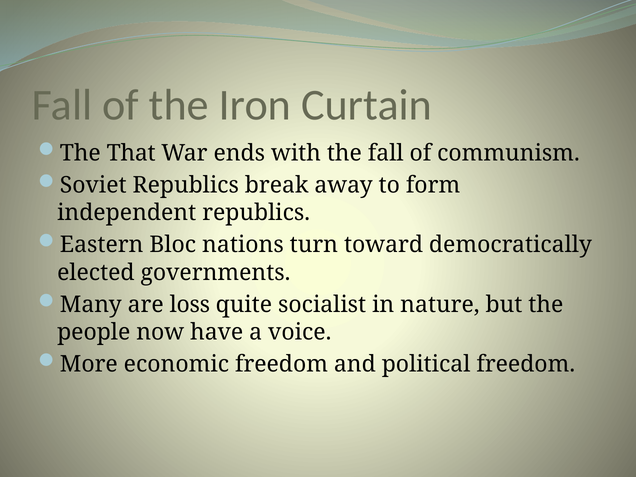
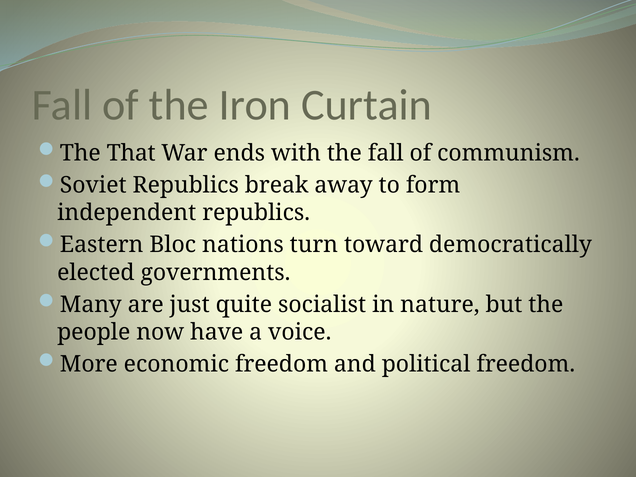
loss: loss -> just (190, 305)
